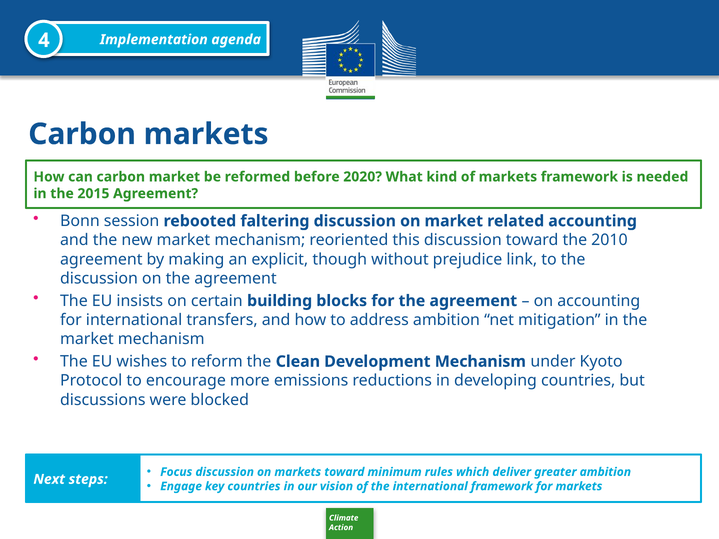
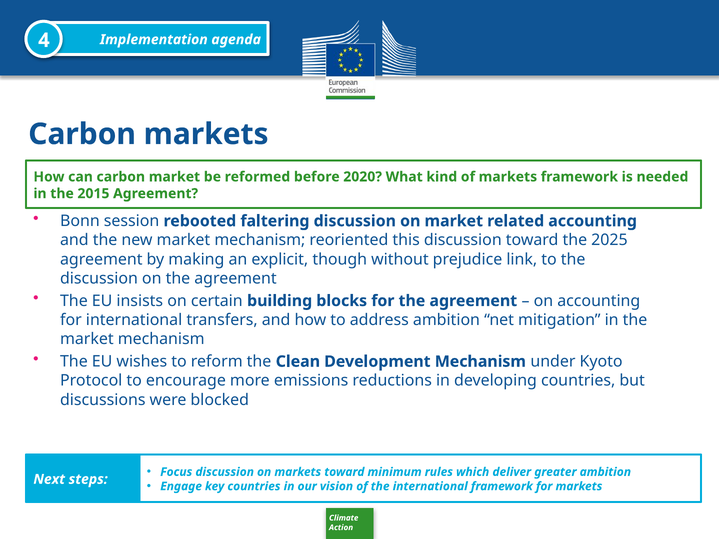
2010: 2010 -> 2025 (609, 240)
